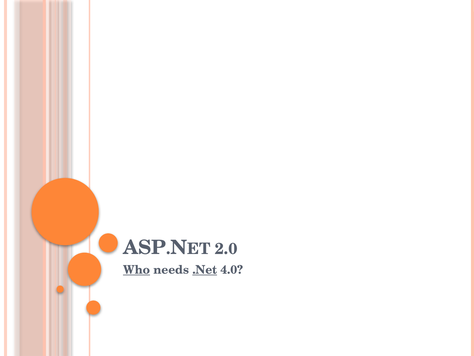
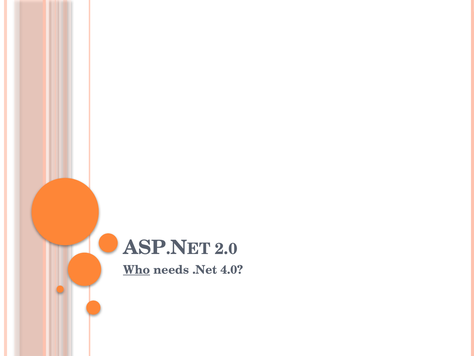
.Net underline: present -> none (205, 270)
